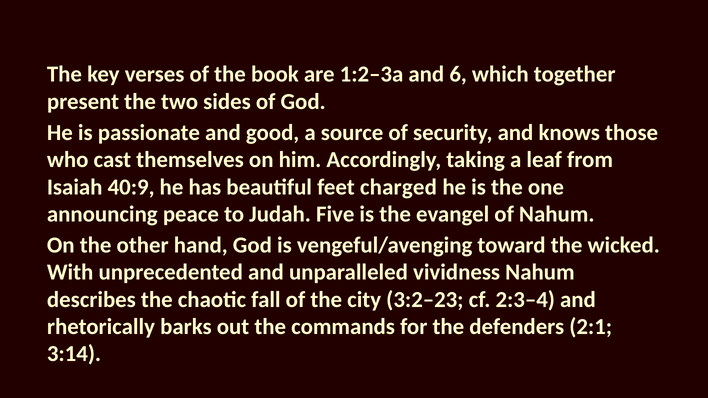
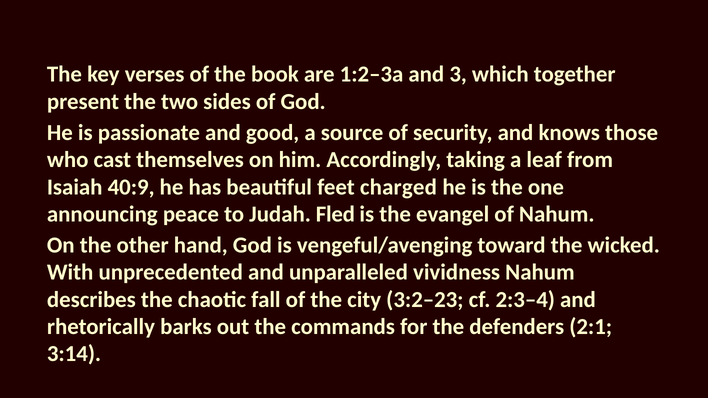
6: 6 -> 3 (458, 74)
Five: Five -> Fled (335, 214)
